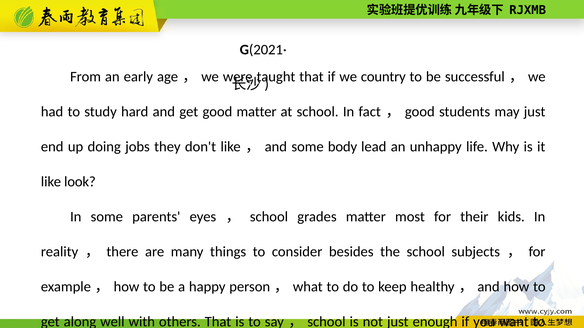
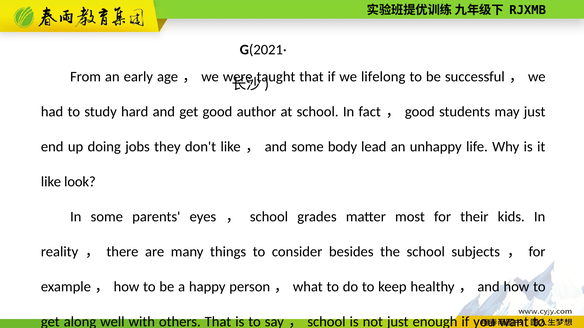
country: country -> lifelong (383, 77)
good matter: matter -> author (256, 112)
